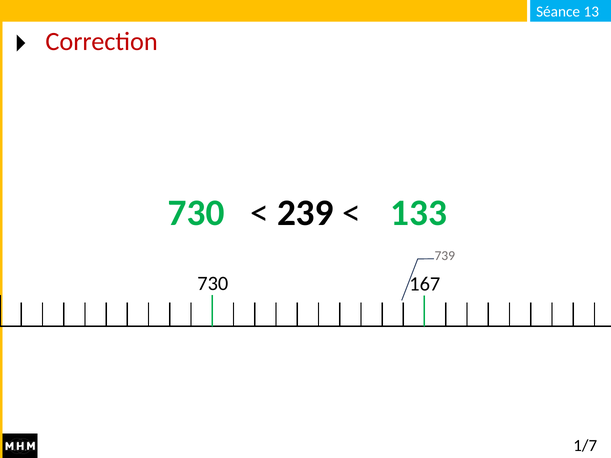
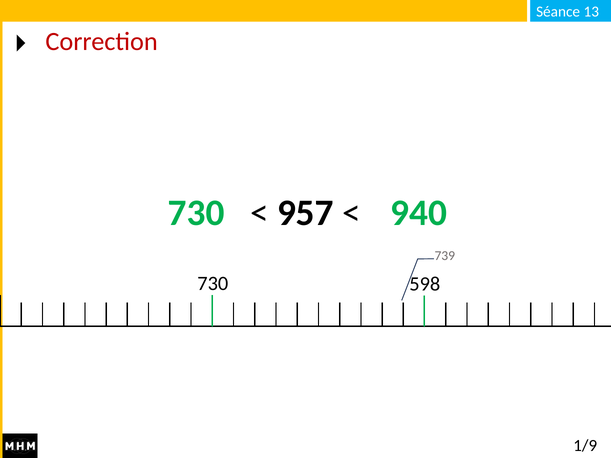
239: 239 -> 957 (305, 213)
133: 133 -> 940 (419, 213)
167: 167 -> 598 (425, 284)
1/7: 1/7 -> 1/9 (585, 446)
